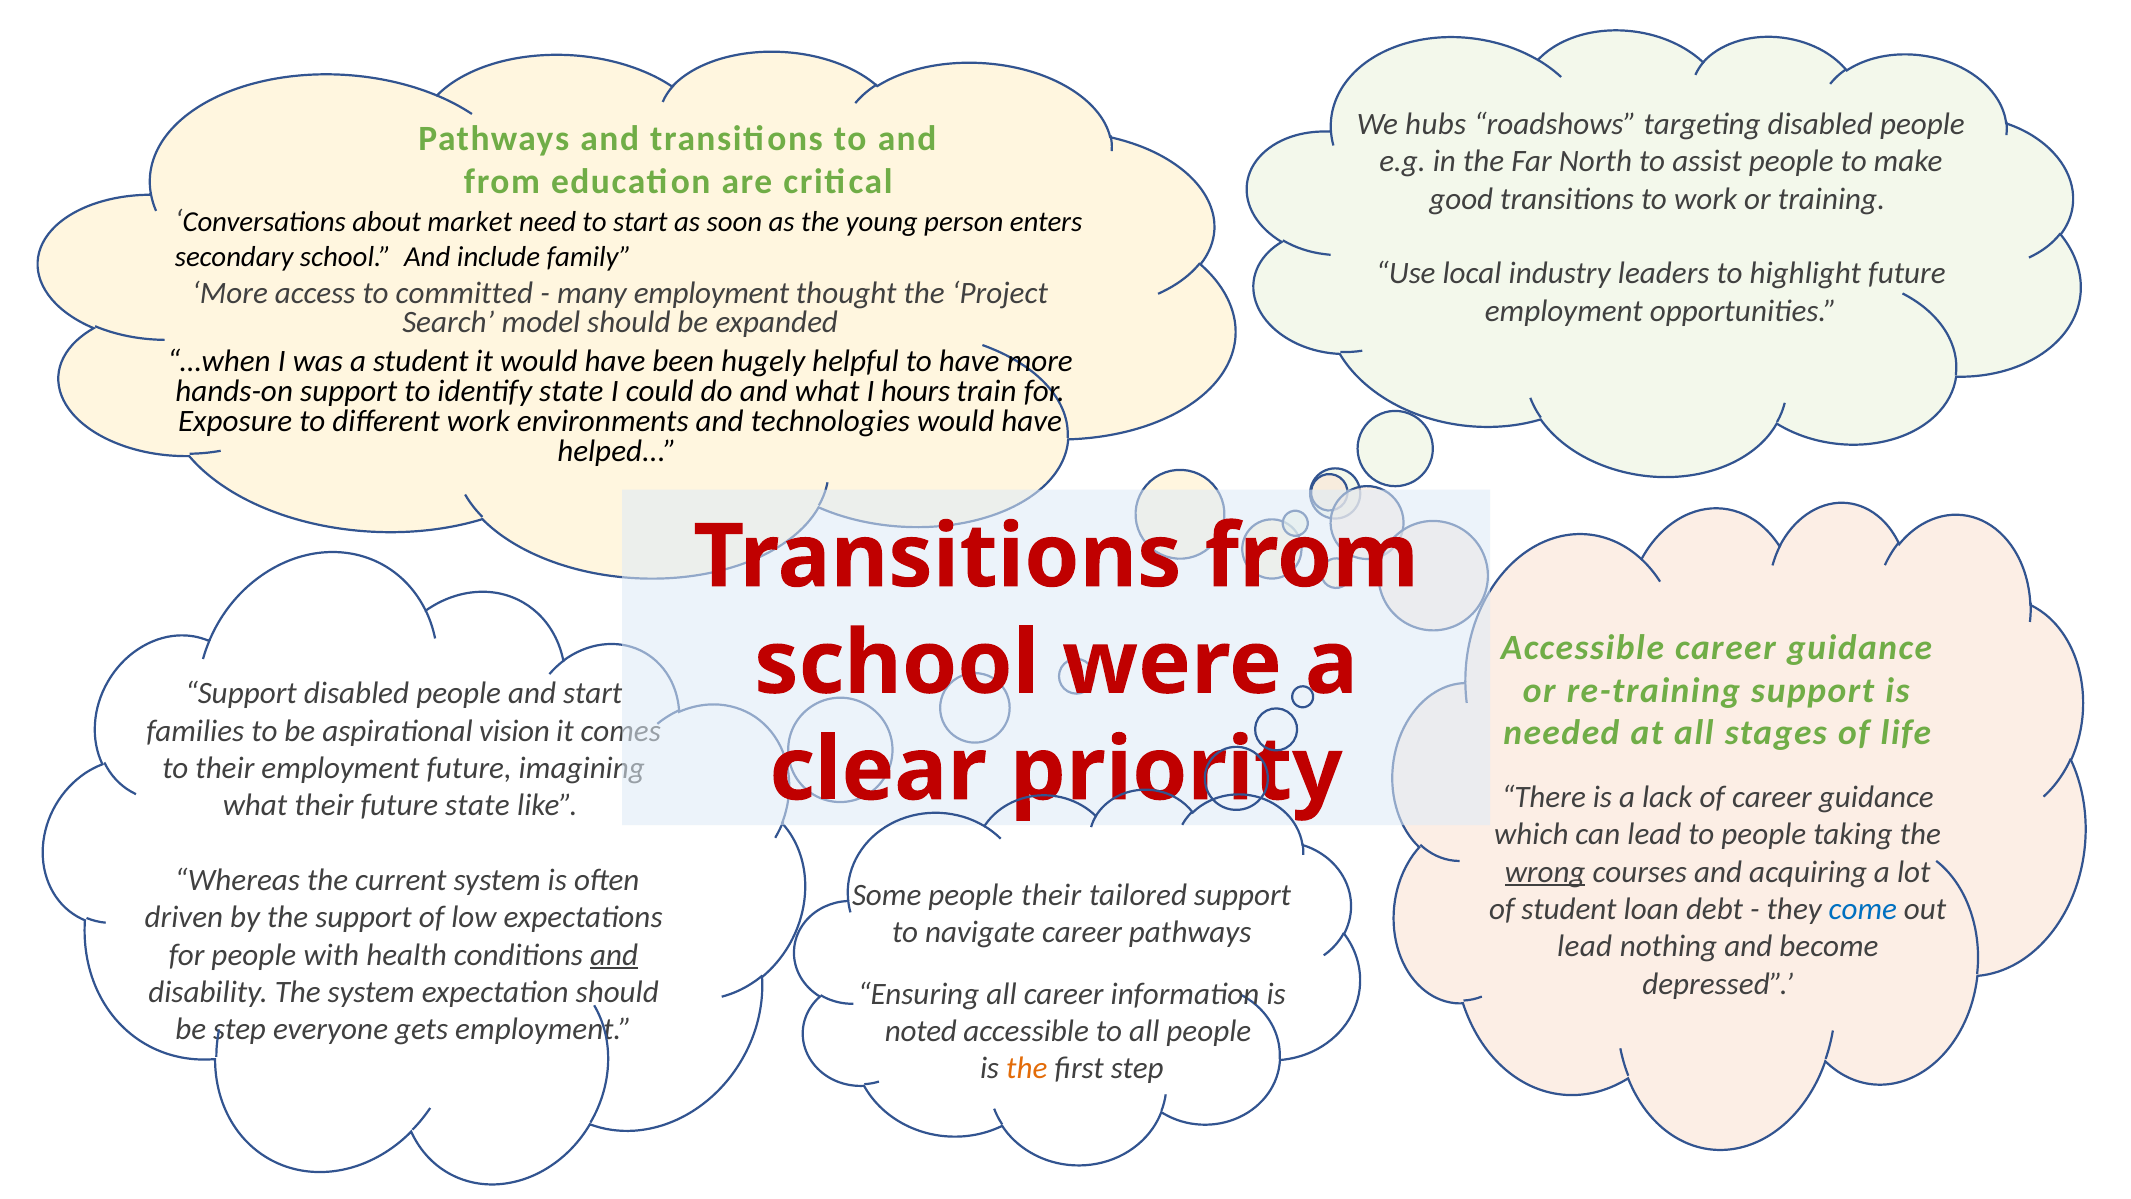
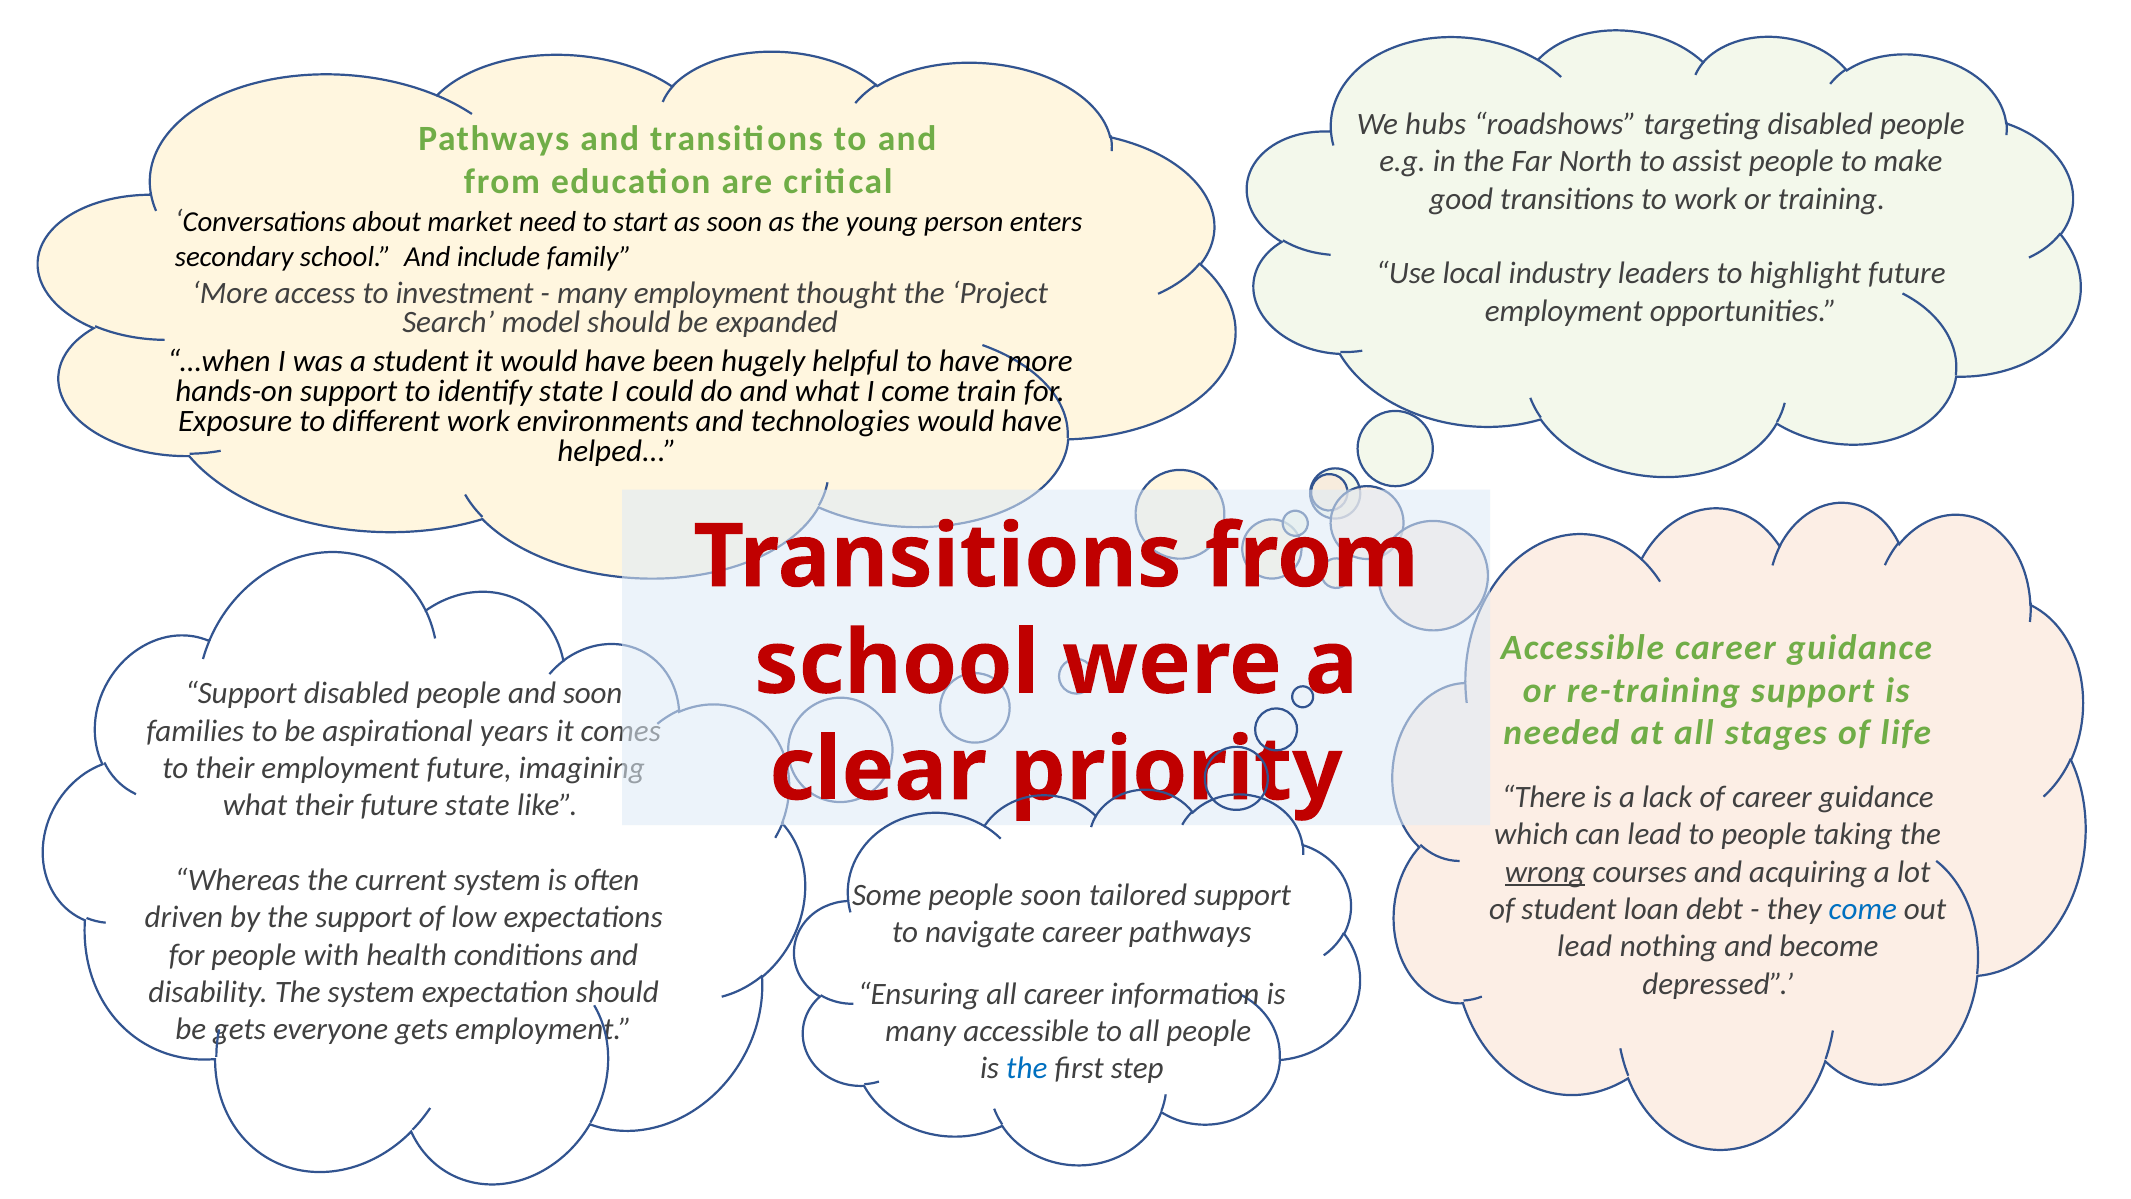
committed: committed -> investment (465, 293)
I hours: hours -> come (915, 391)
and start: start -> soon (593, 693)
vision: vision -> years (514, 731)
people their: their -> soon (1051, 895)
and underline: present -> none (614, 955)
be step: step -> gets (240, 1029)
noted: noted -> many (921, 1031)
the colour: orange -> blue (1027, 1068)
